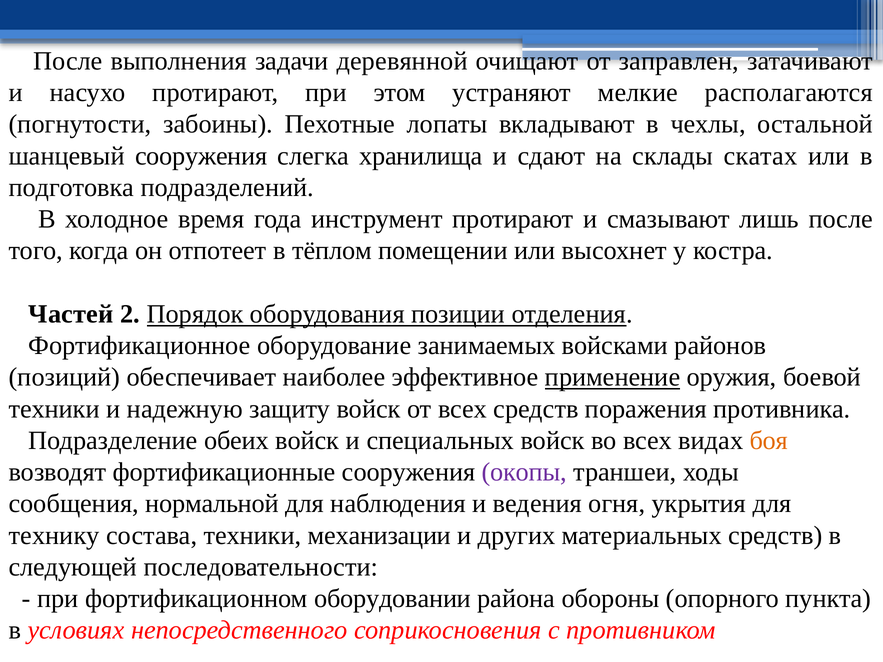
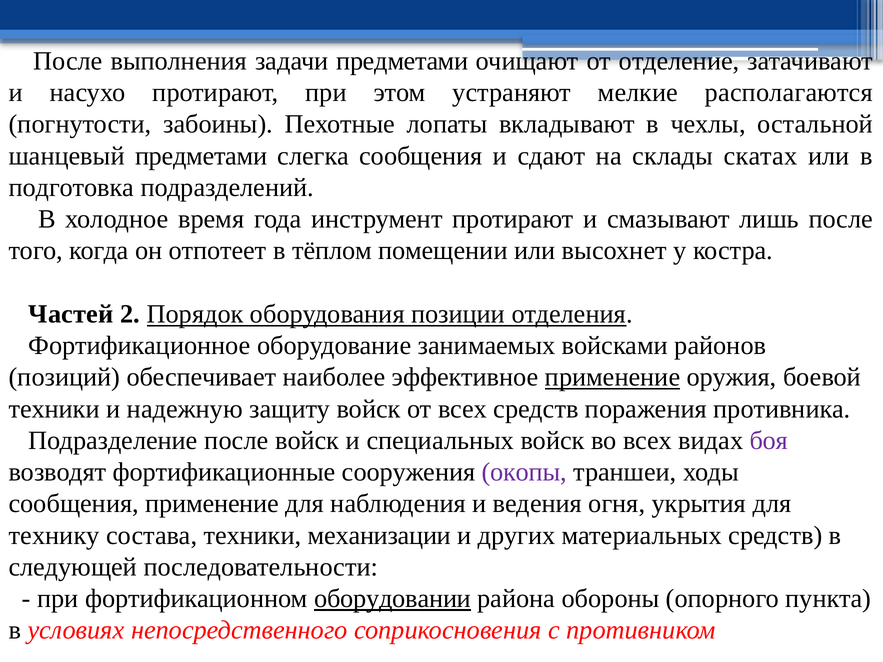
задачи деревянной: деревянной -> предметами (402, 61)
заправлен: заправлен -> отделение (679, 61)
шанцевый сооружения: сооружения -> предметами (201, 156)
слегка хранилища: хранилища -> сообщения (421, 156)
Подразделение обеих: обеих -> после (236, 441)
боя colour: orange -> purple (769, 441)
сообщения нормальной: нормальной -> применение (212, 504)
оборудовании underline: none -> present (393, 599)
